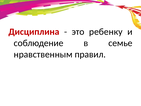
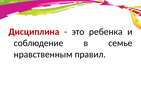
ребенку: ребенку -> ребенка (106, 32)
